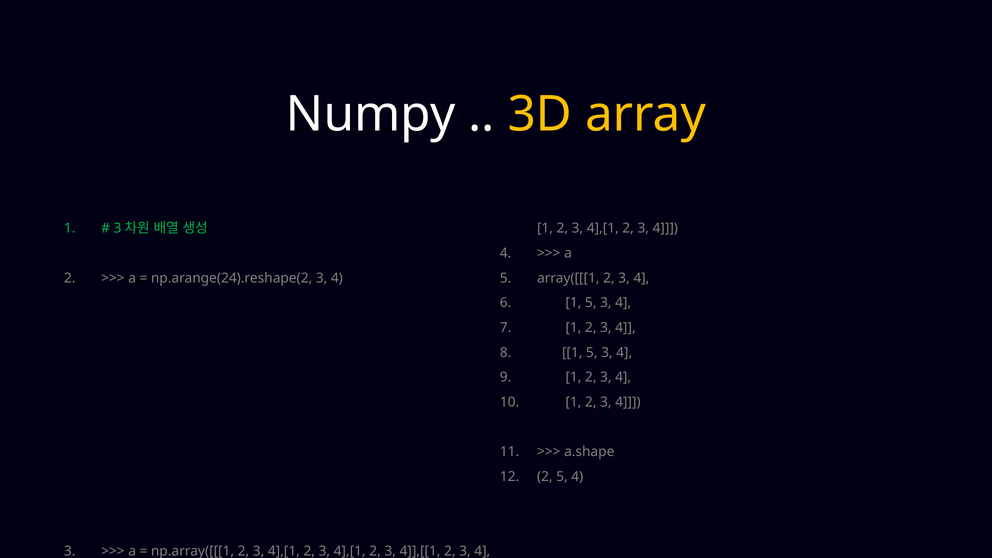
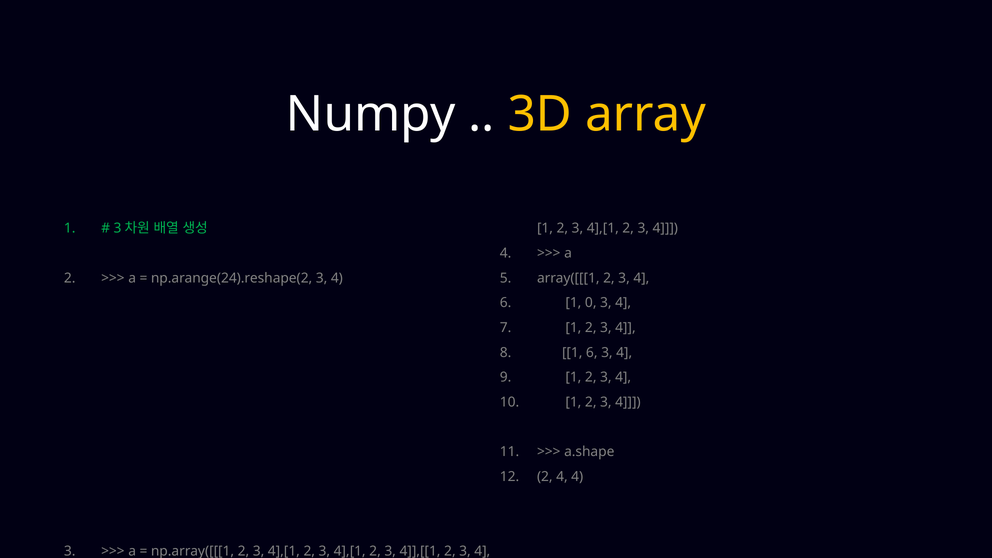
5: 5 -> 0 (591, 303)
5: 5 -> 6 (592, 352)
2 5: 5 -> 4 (562, 477)
